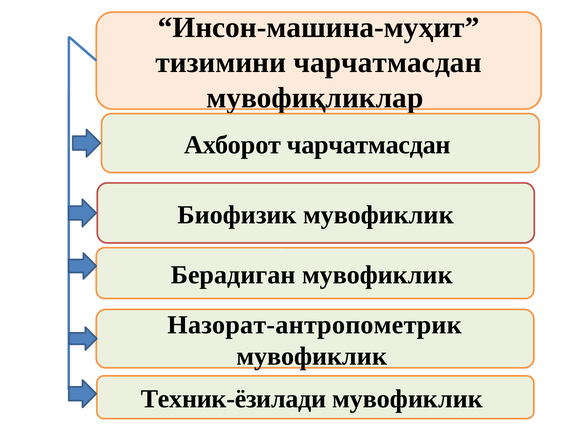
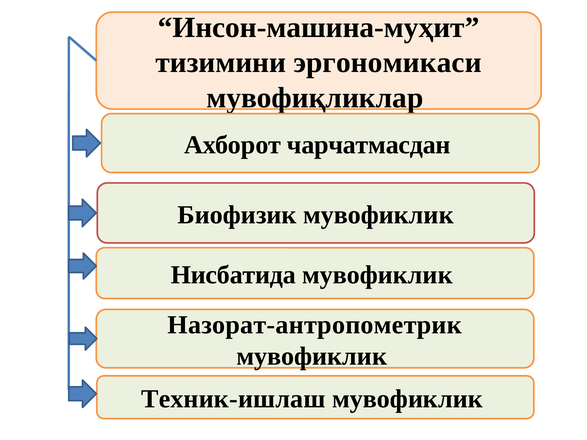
тизимини чарчатмасдан: чарчатмасдан -> эргономикаси (388, 63)
Берадиган: Берадиган -> Нисбатида (233, 275)
Техник-ёзилади: Техник-ёзилади -> Техник-ишлаш (233, 399)
